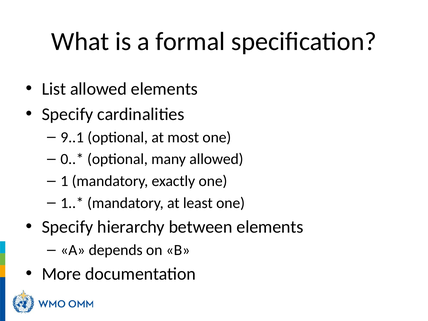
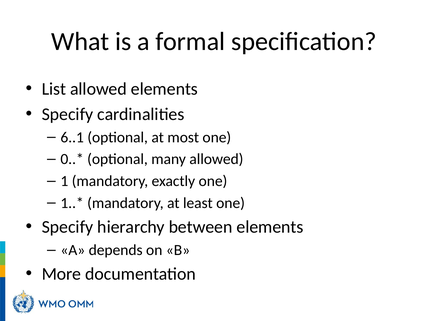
9..1: 9..1 -> 6..1 (72, 137)
